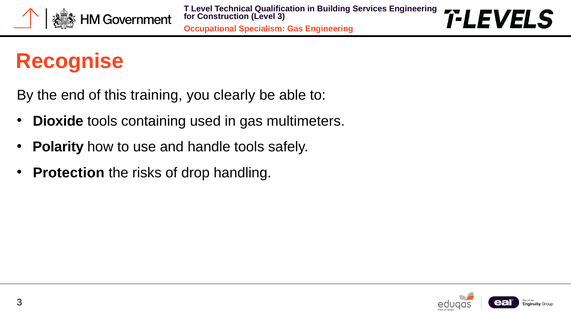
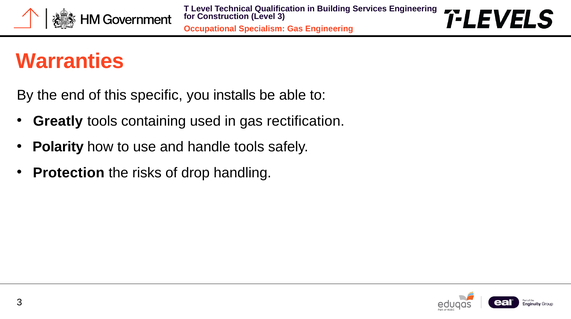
Recognise: Recognise -> Warranties (70, 61)
training: training -> specific (157, 95)
clearly: clearly -> installs (235, 95)
Dioxide: Dioxide -> Greatly (58, 121)
multimeters: multimeters -> rectification (306, 121)
